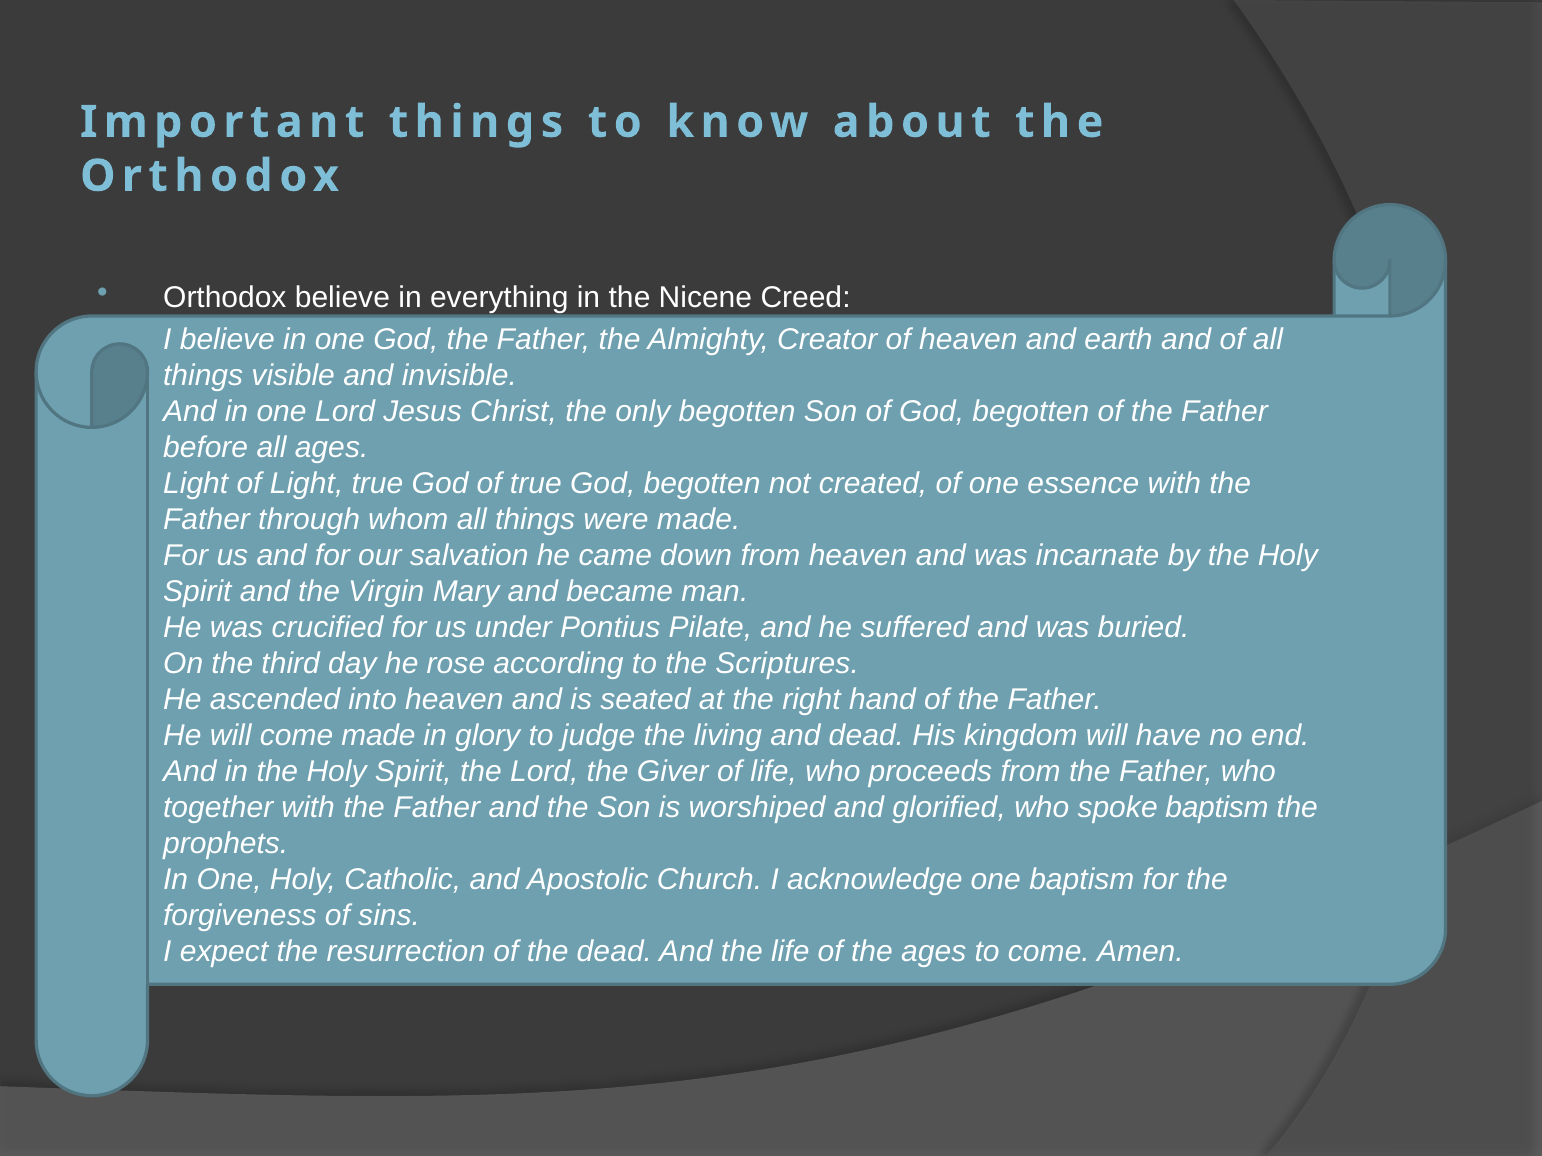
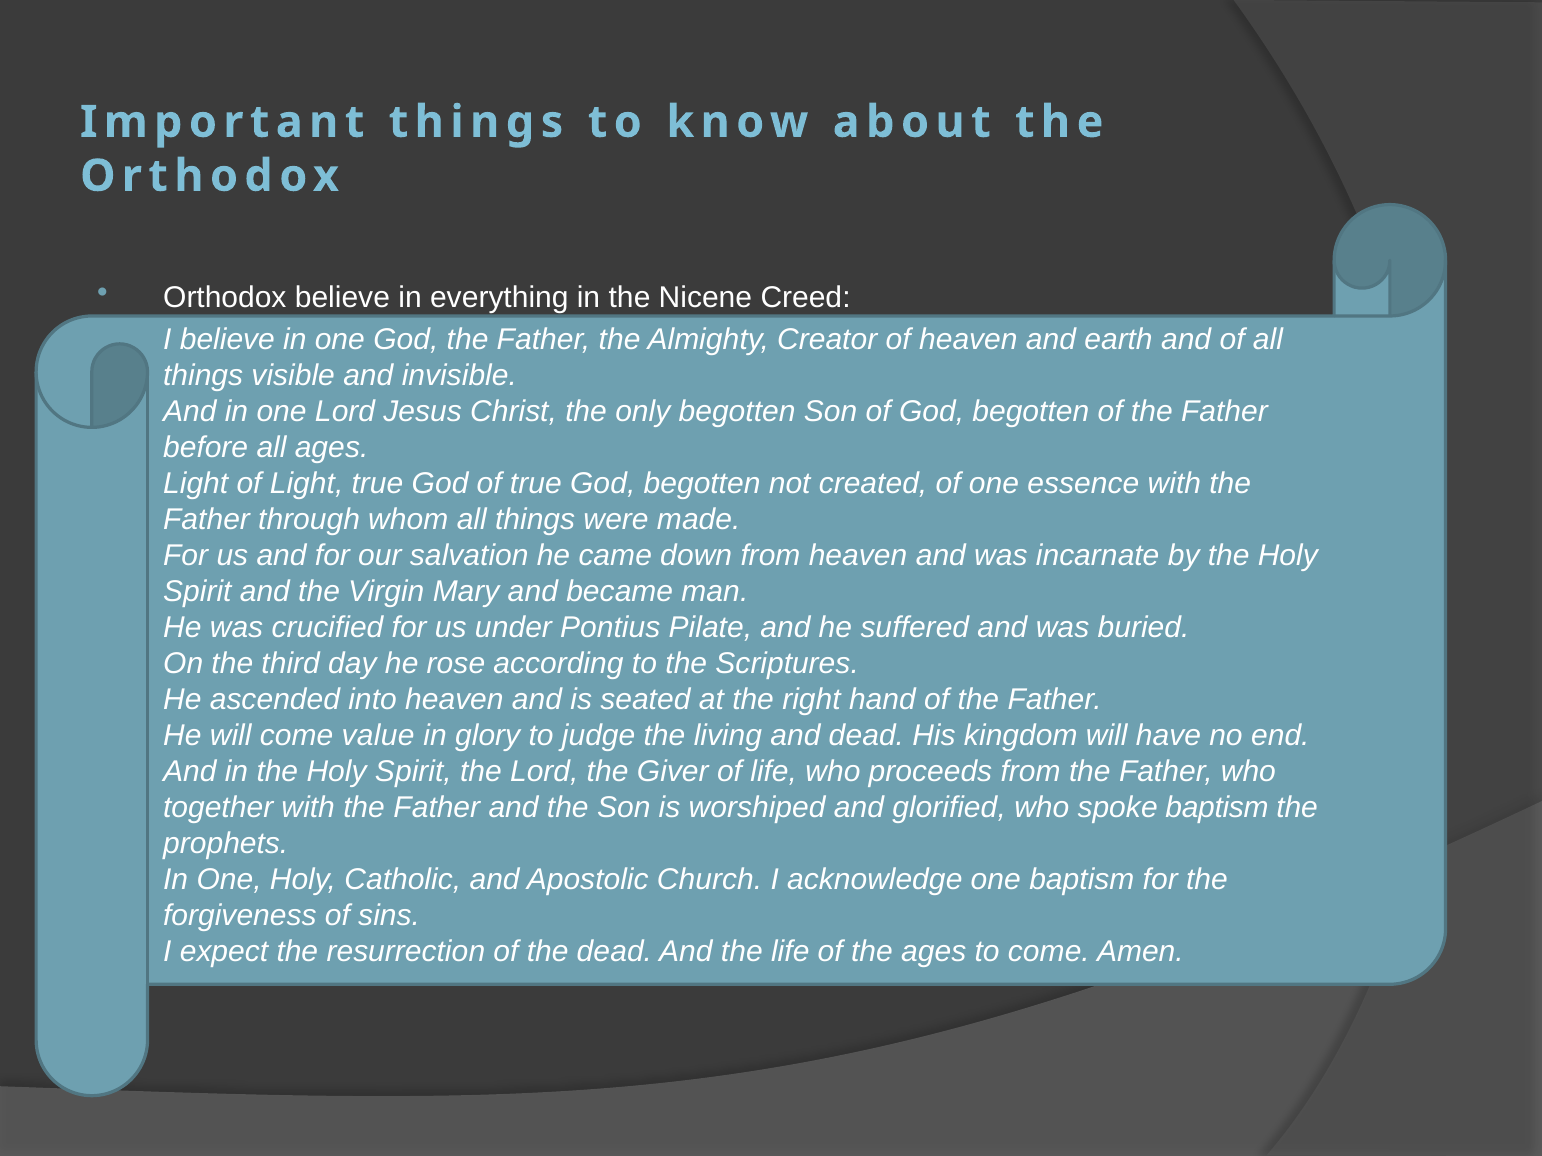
come made: made -> value (378, 736)
